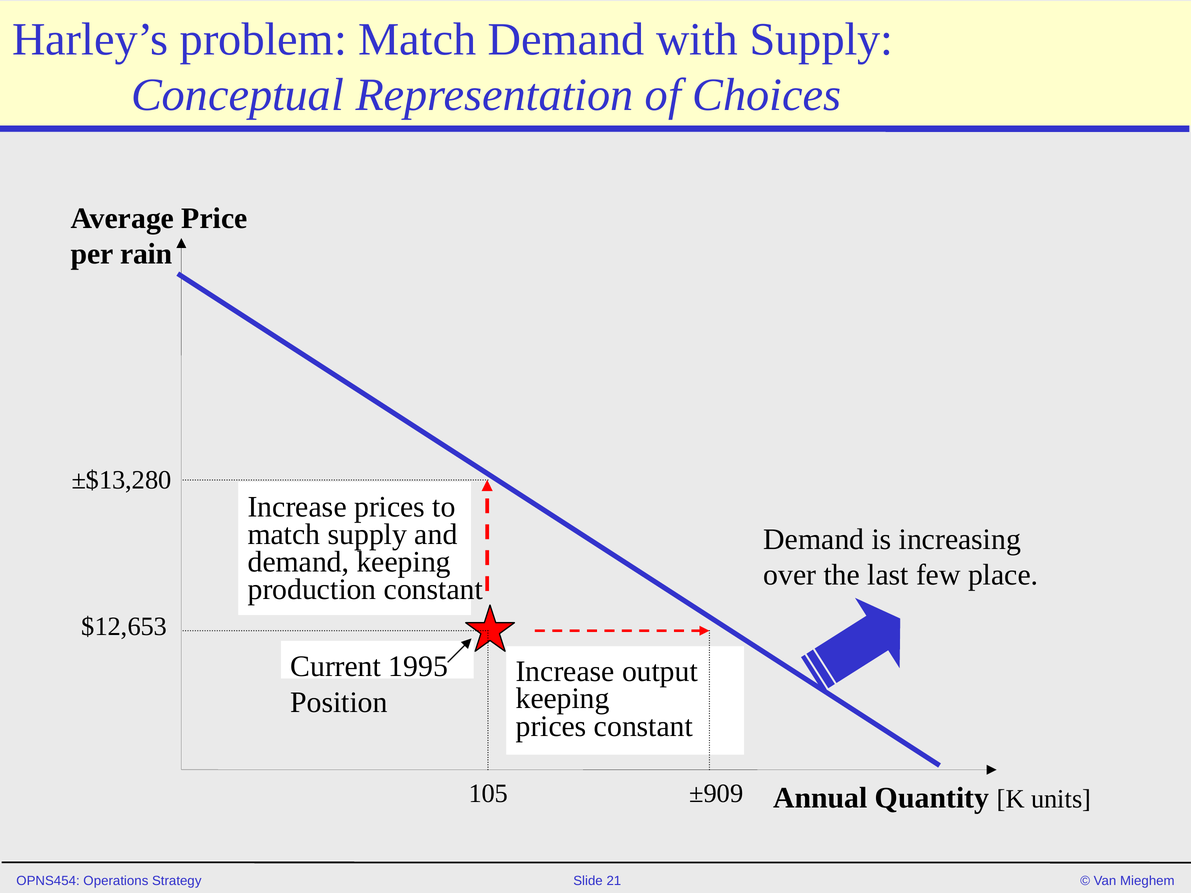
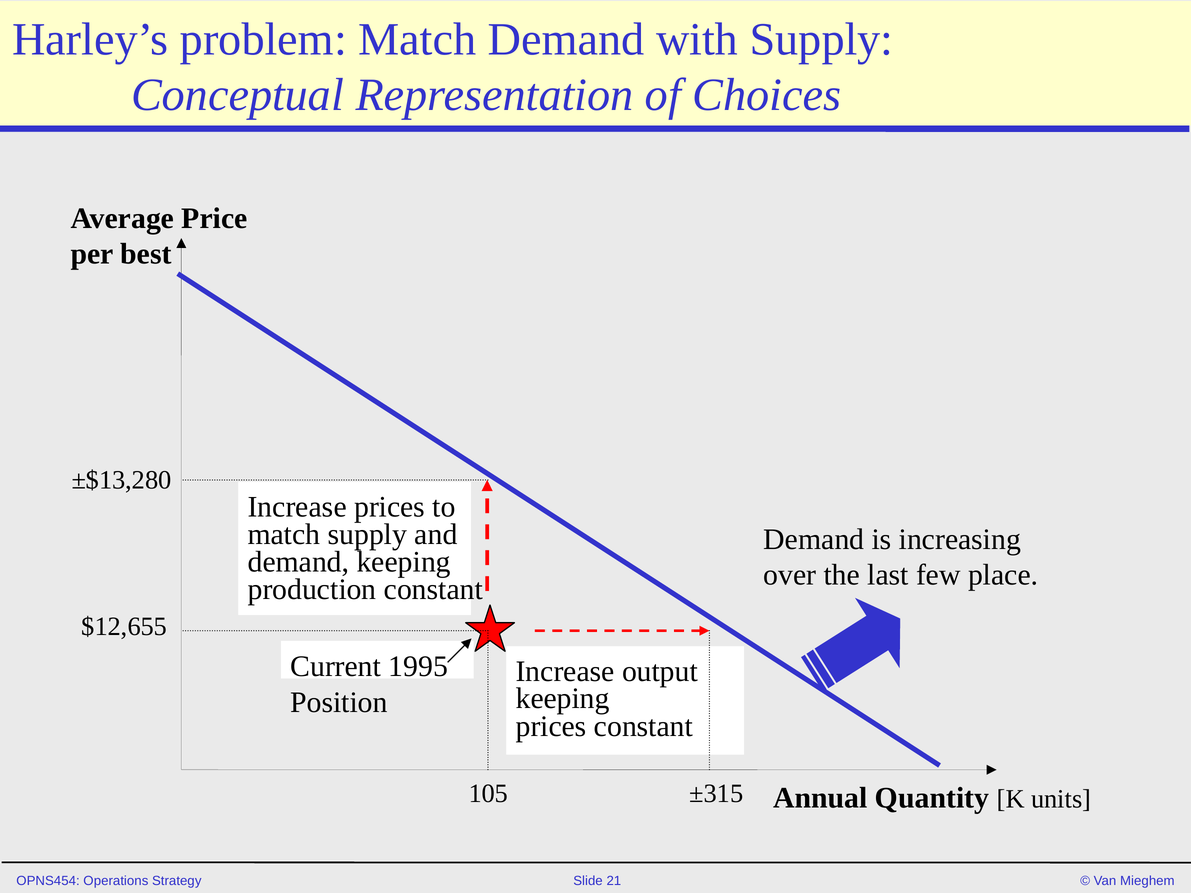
rain: rain -> best (146, 254)
$12,653: $12,653 -> $12,655 (124, 627)
±909: ±909 -> ±315 (716, 794)
